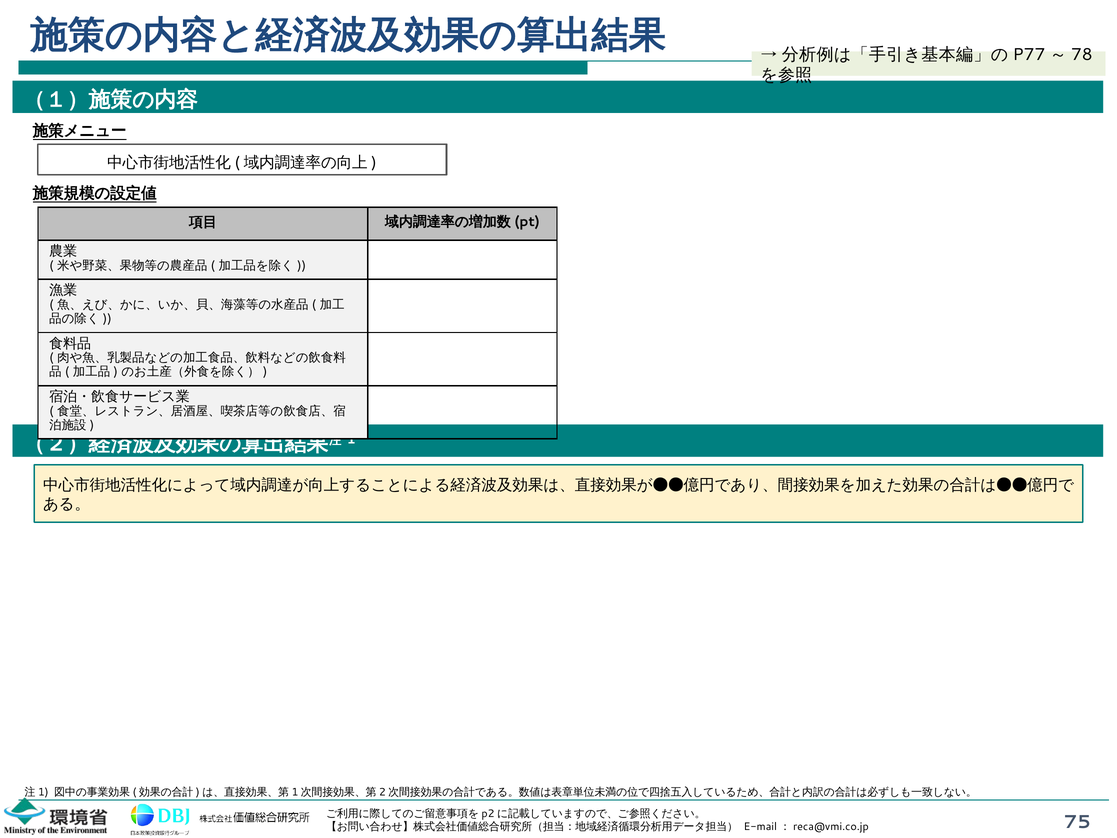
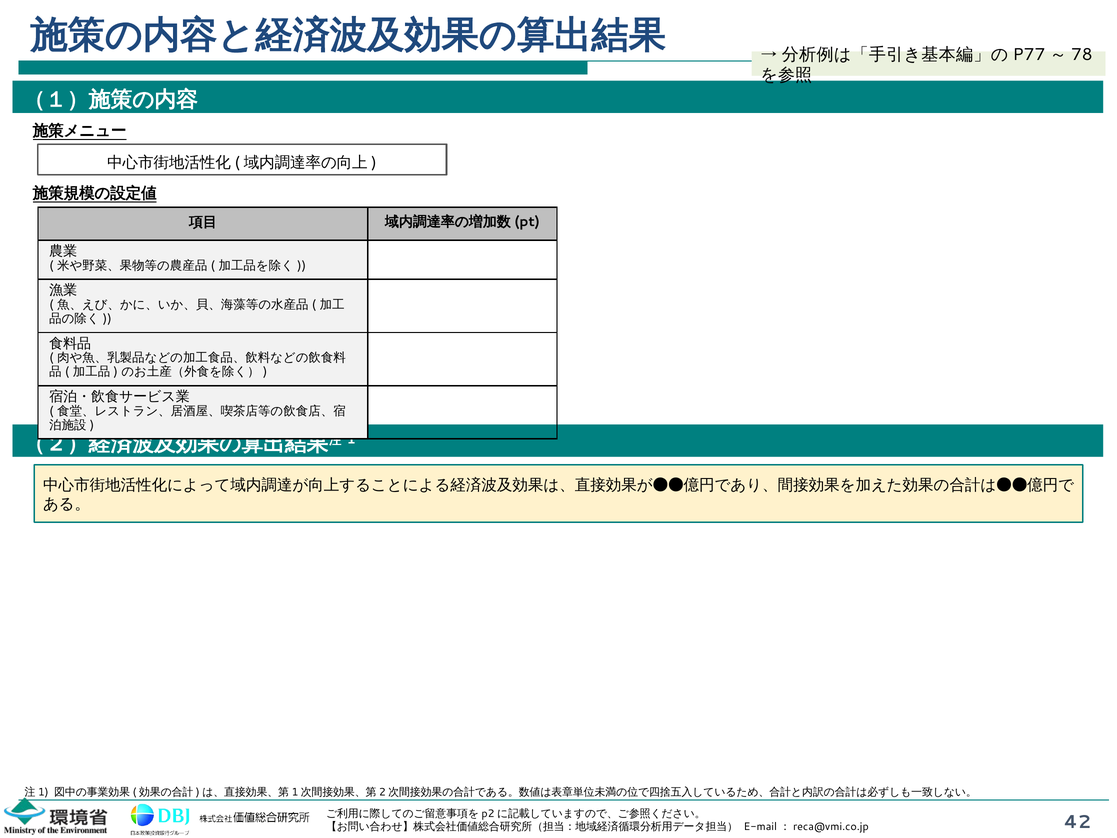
75: 75 -> 42 (1077, 822)
